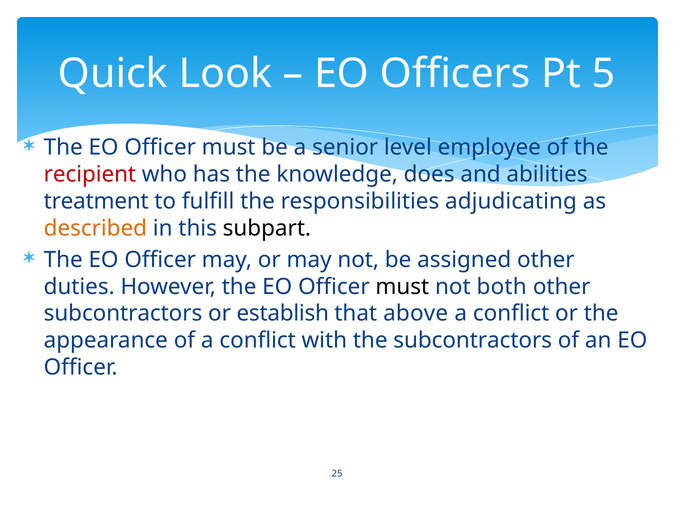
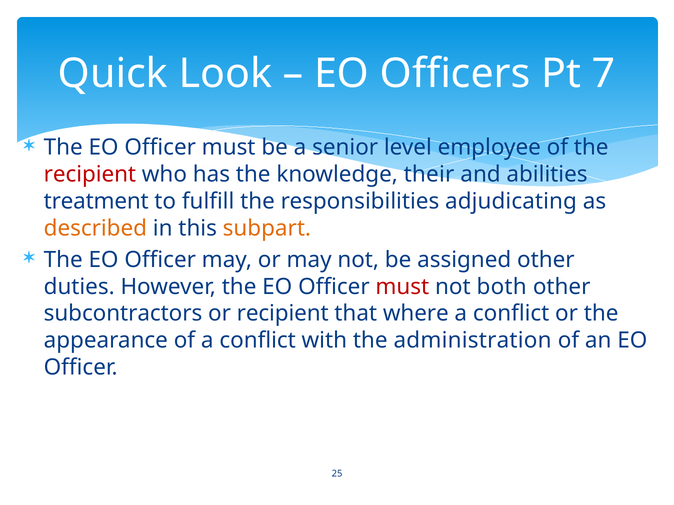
5: 5 -> 7 (604, 74)
does: does -> their (429, 175)
subpart colour: black -> orange (267, 228)
must colour: black -> red (402, 287)
or establish: establish -> recipient (283, 314)
above: above -> where (416, 314)
the subcontractors: subcontractors -> administration (473, 341)
